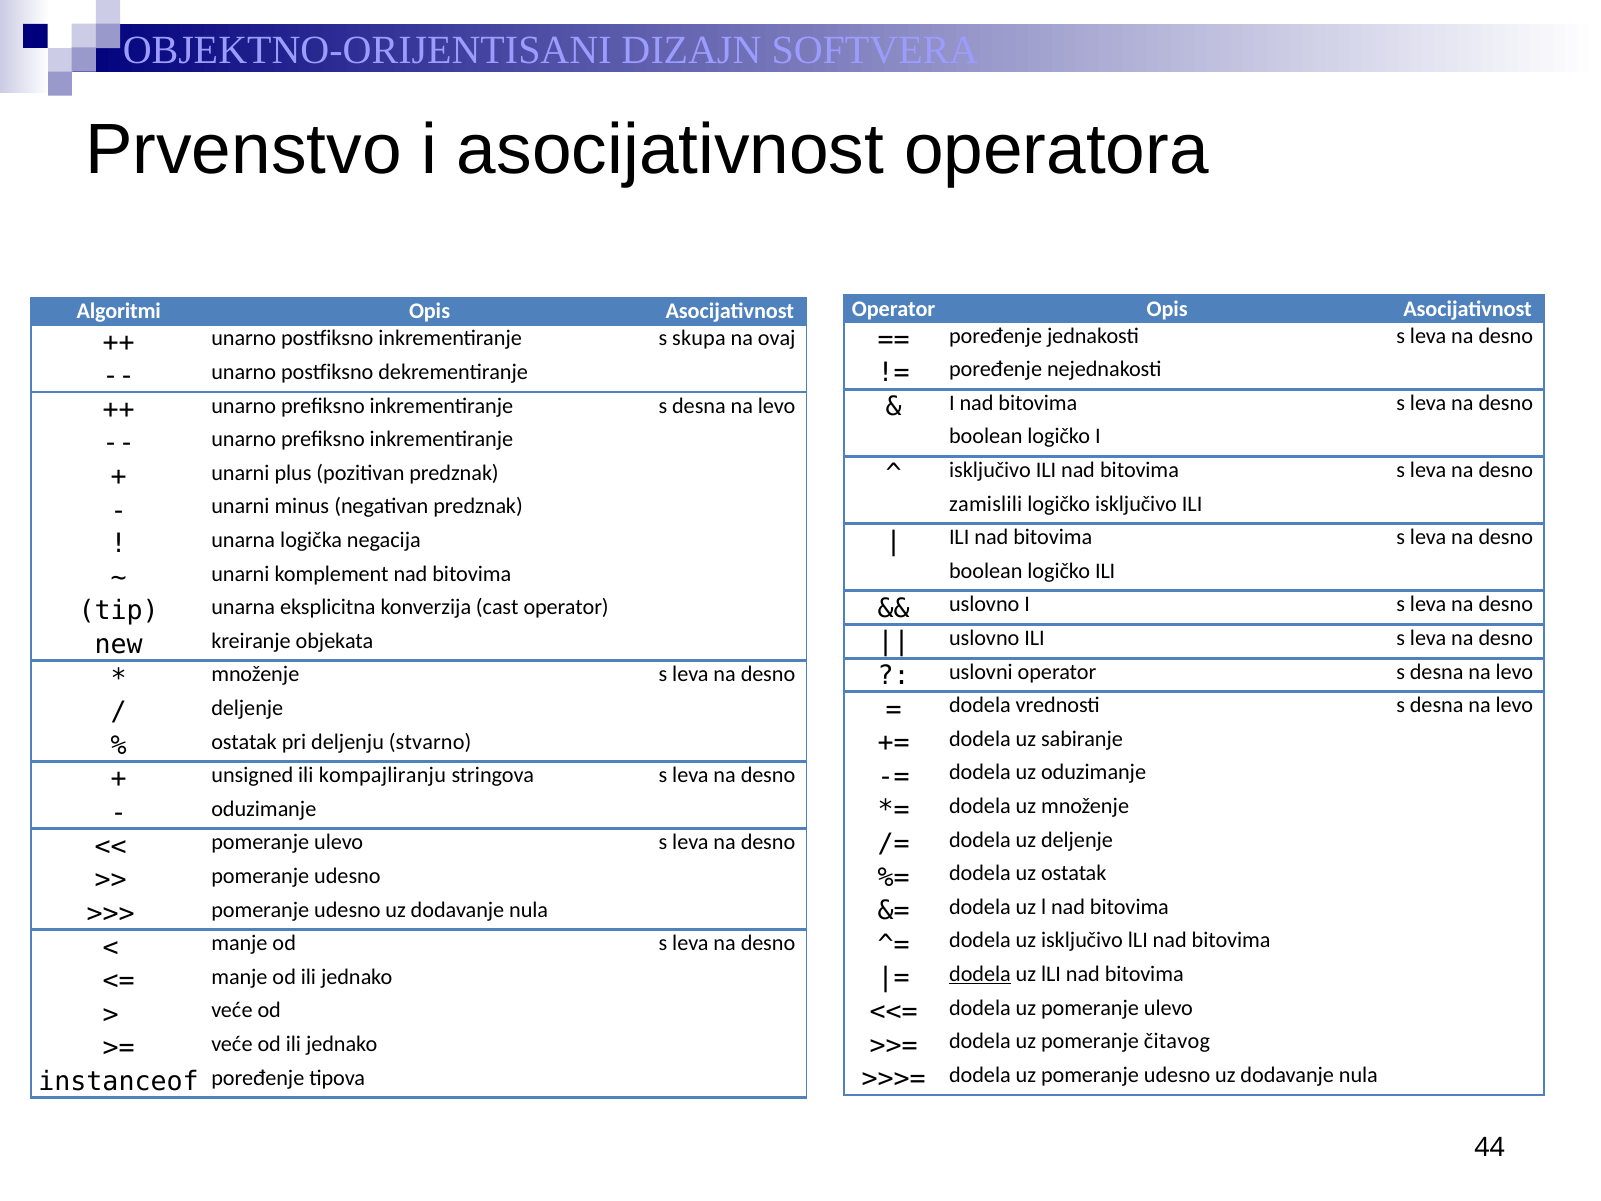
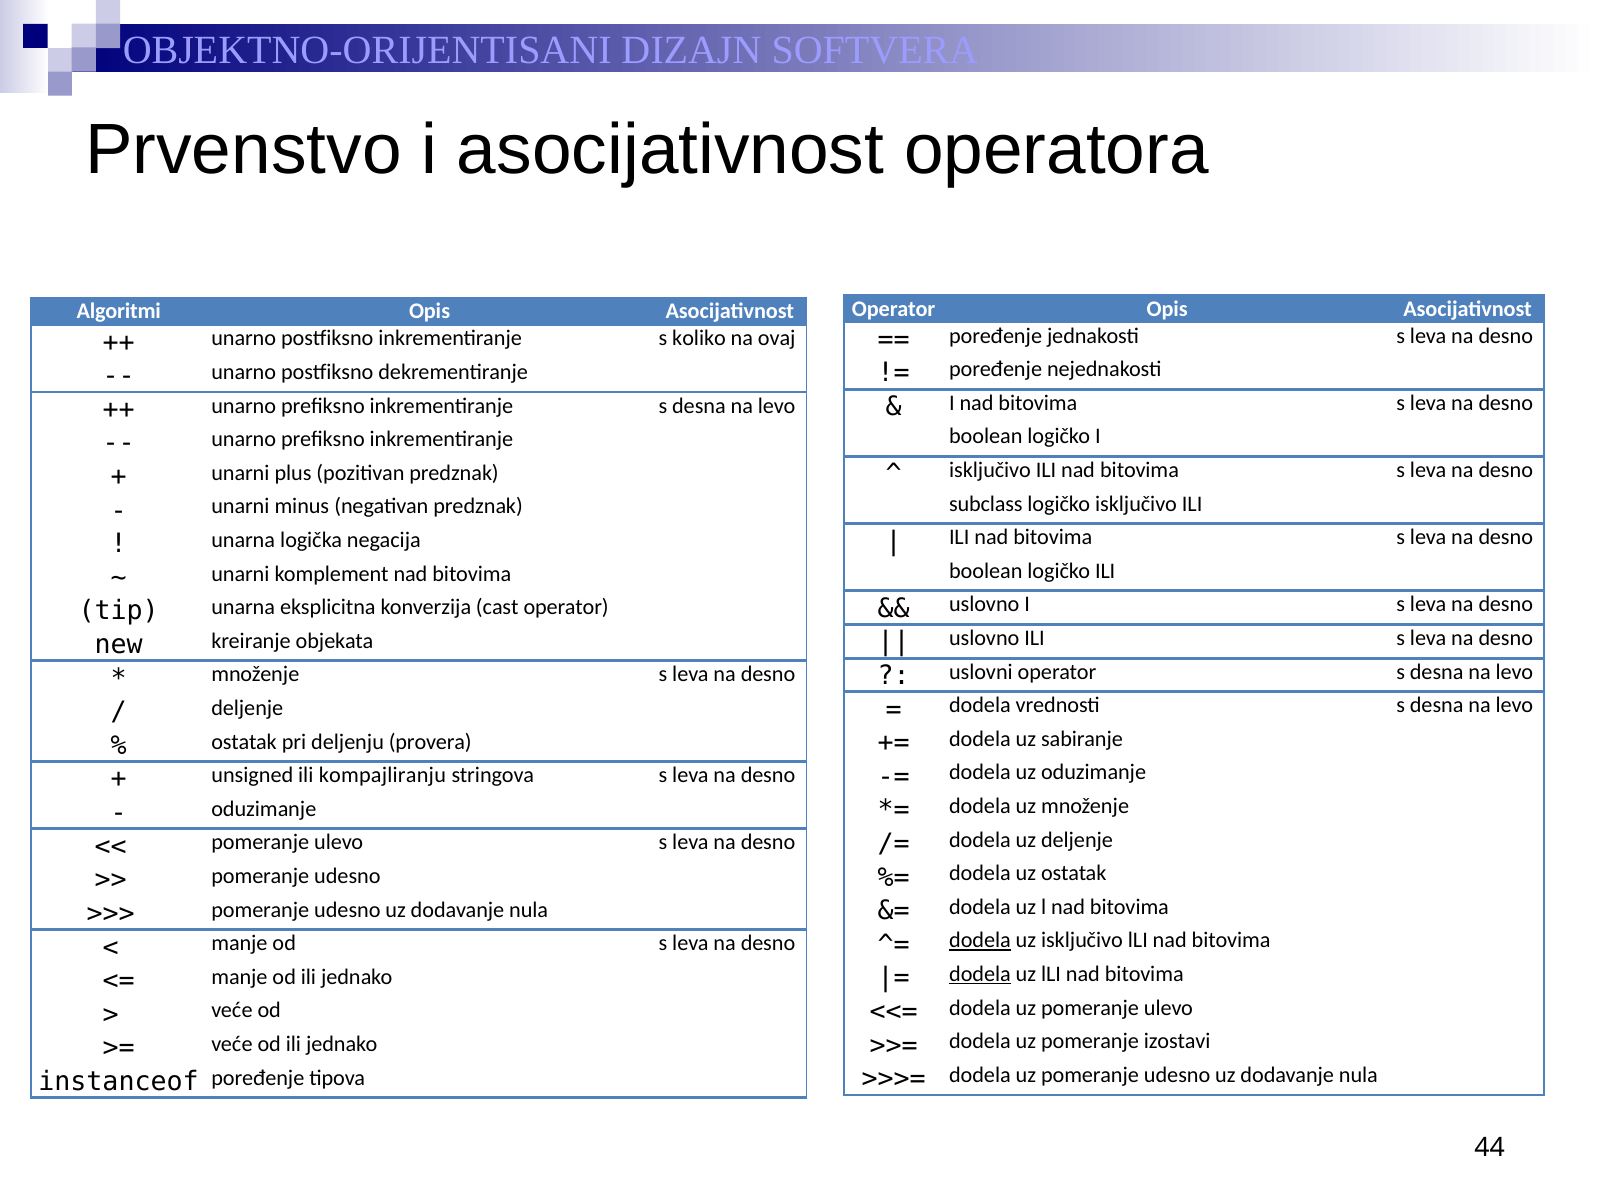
skupa: skupa -> koliko (699, 338)
zamislili: zamislili -> subclass (986, 504)
stvarno: stvarno -> provera (430, 742)
dodela underline: none -> present (980, 940)
čitavog: čitavog -> izostavi (1177, 1041)
